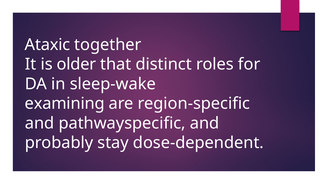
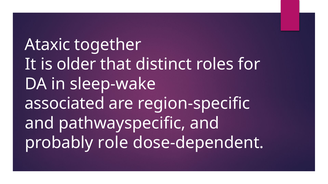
examining: examining -> associated (65, 104)
stay: stay -> role (113, 143)
